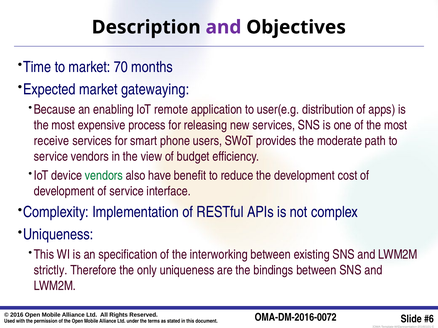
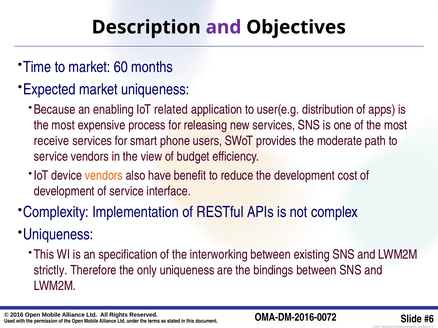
70: 70 -> 60 (121, 67)
market gatewaying: gatewaying -> uniqueness (155, 90)
remote: remote -> related (171, 110)
vendors colour: green -> orange (104, 176)
